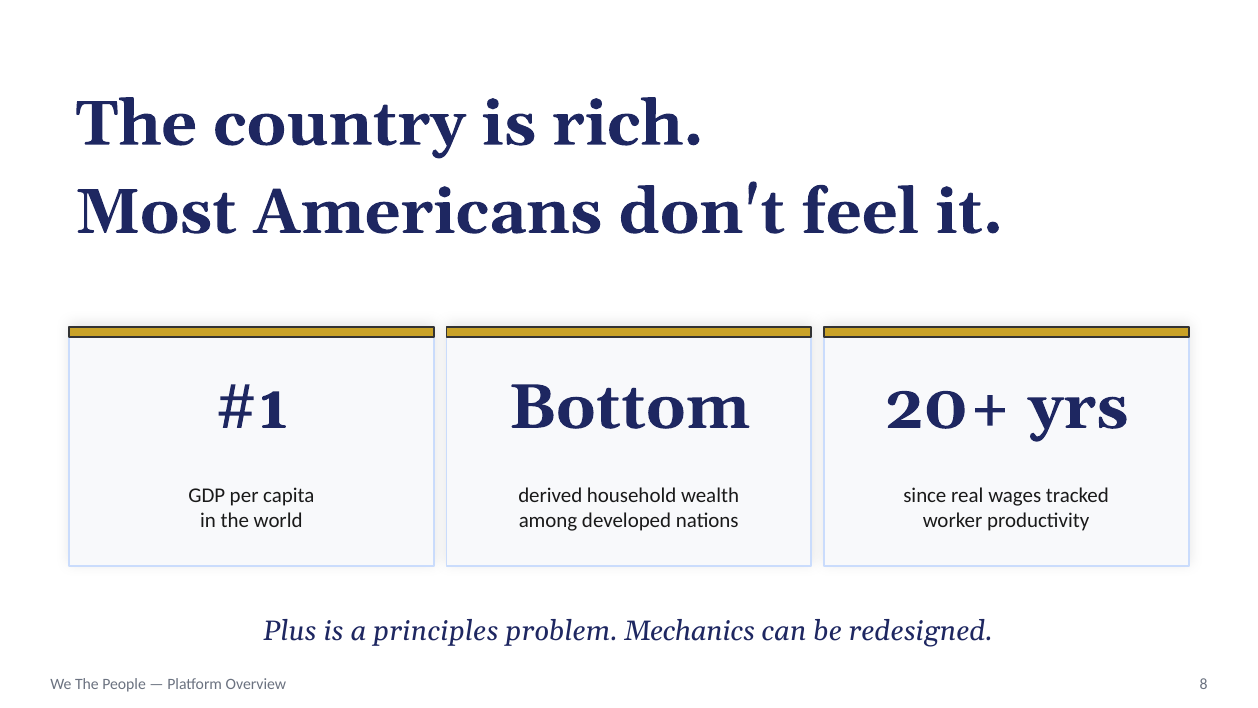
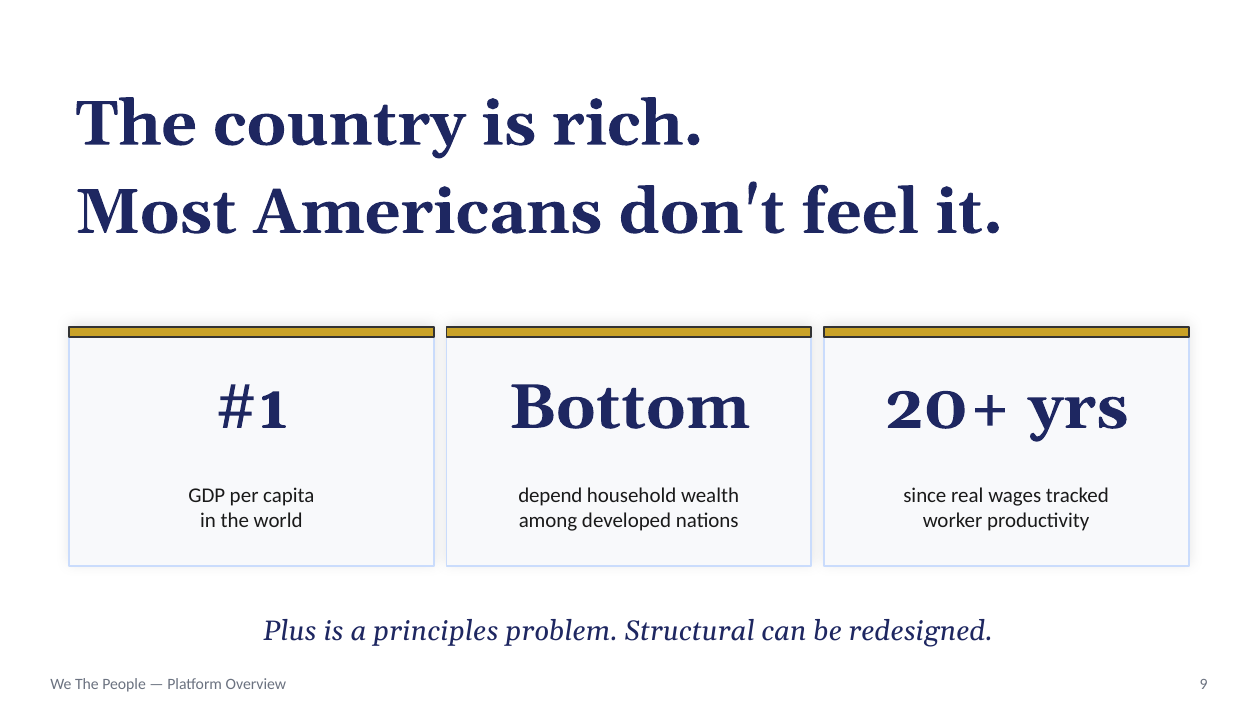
derived: derived -> depend (550, 495)
Mechanics: Mechanics -> Structural (690, 631)
8: 8 -> 9 (1204, 684)
